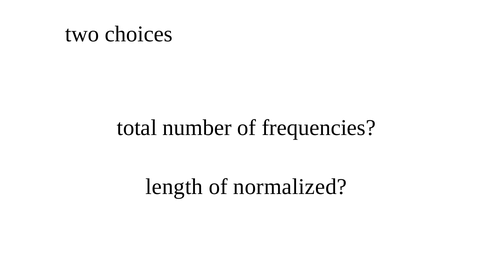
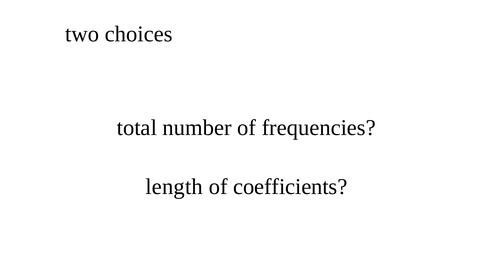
normalized: normalized -> coefficients (290, 187)
